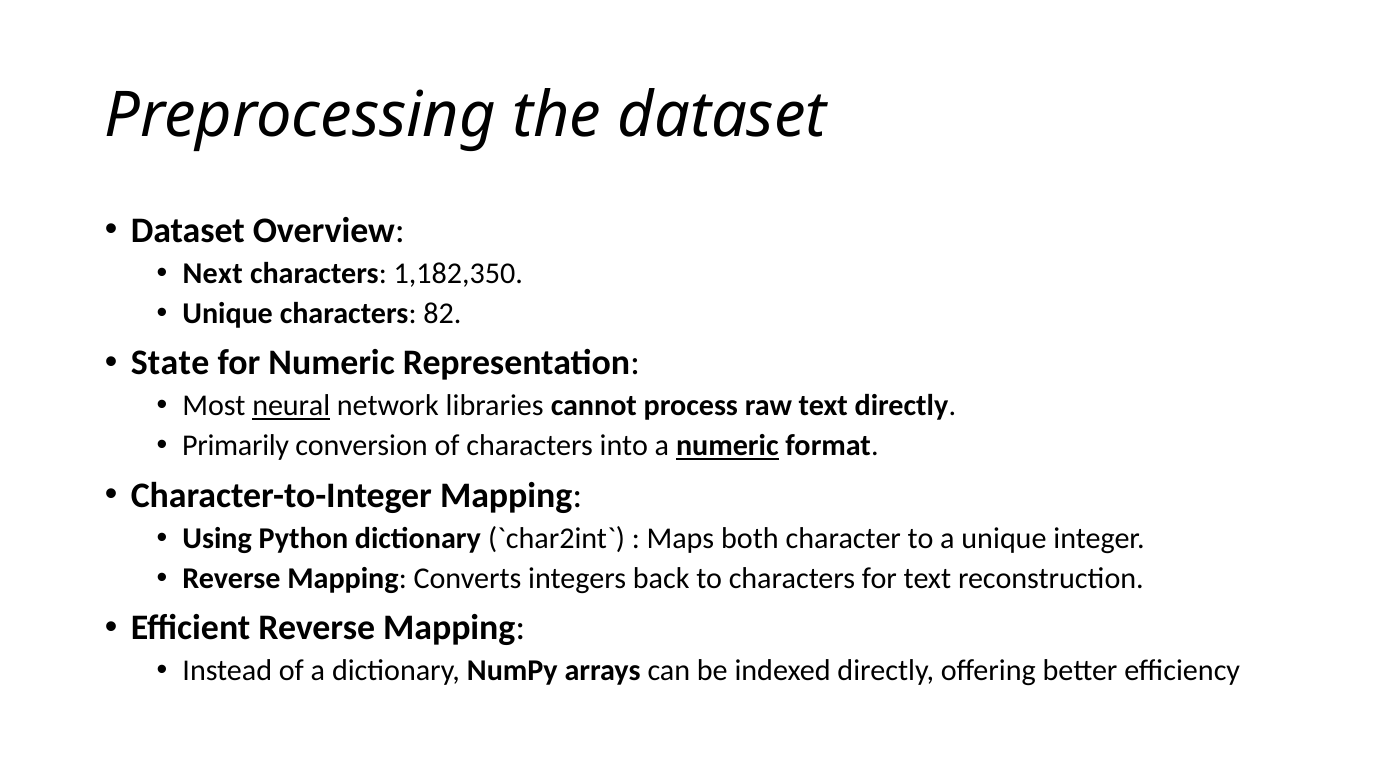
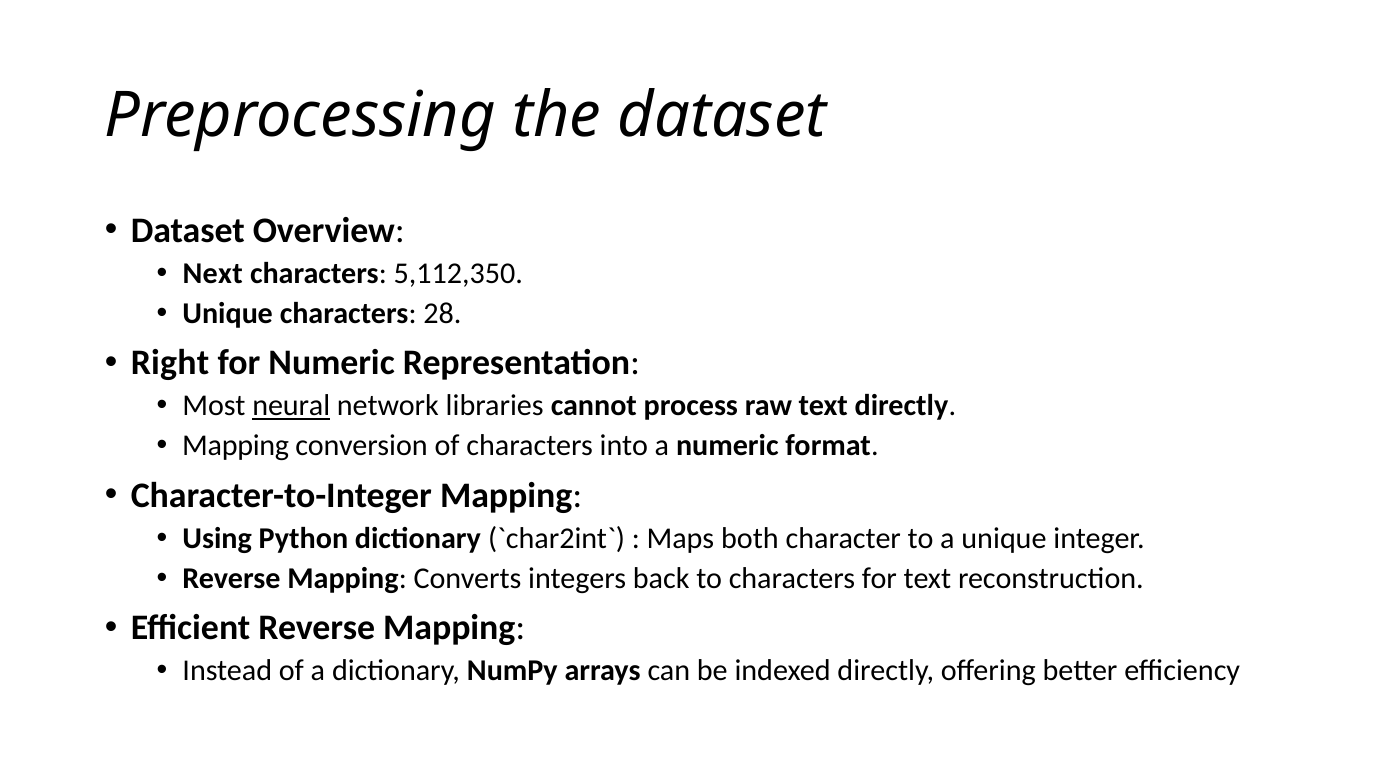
1,182,350: 1,182,350 -> 5,112,350 (458, 273)
82: 82 -> 28 (442, 313)
State: State -> Right (170, 363)
Primarily: Primarily -> Mapping (236, 445)
numeric underline: present -> none (727, 445)
